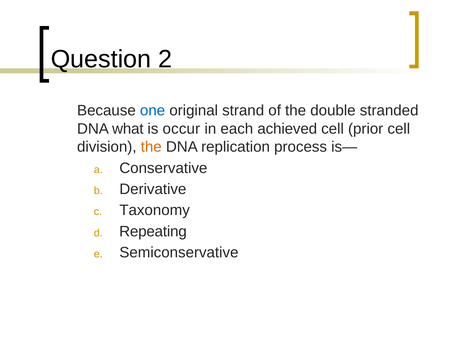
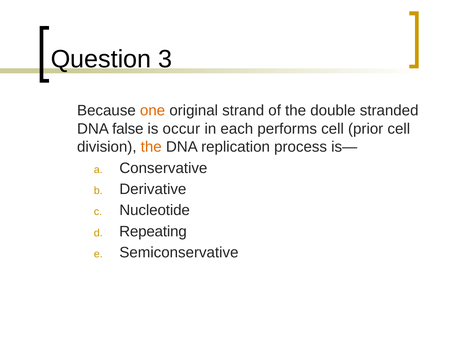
2: 2 -> 3 (165, 59)
one colour: blue -> orange (153, 111)
what: what -> false (128, 129)
achieved: achieved -> performs (287, 129)
Taxonomy: Taxonomy -> Nucleotide (155, 210)
